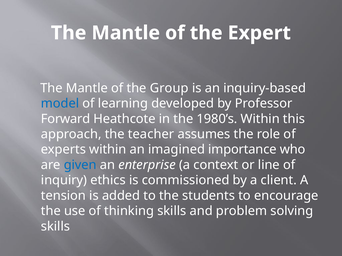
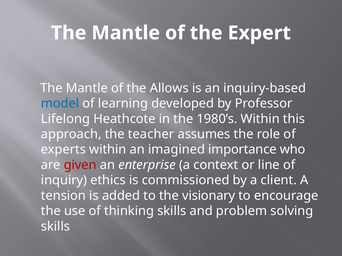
Group: Group -> Allows (169, 88)
Forward: Forward -> Lifelong (65, 119)
given colour: blue -> red (80, 165)
students: students -> visionary (209, 196)
